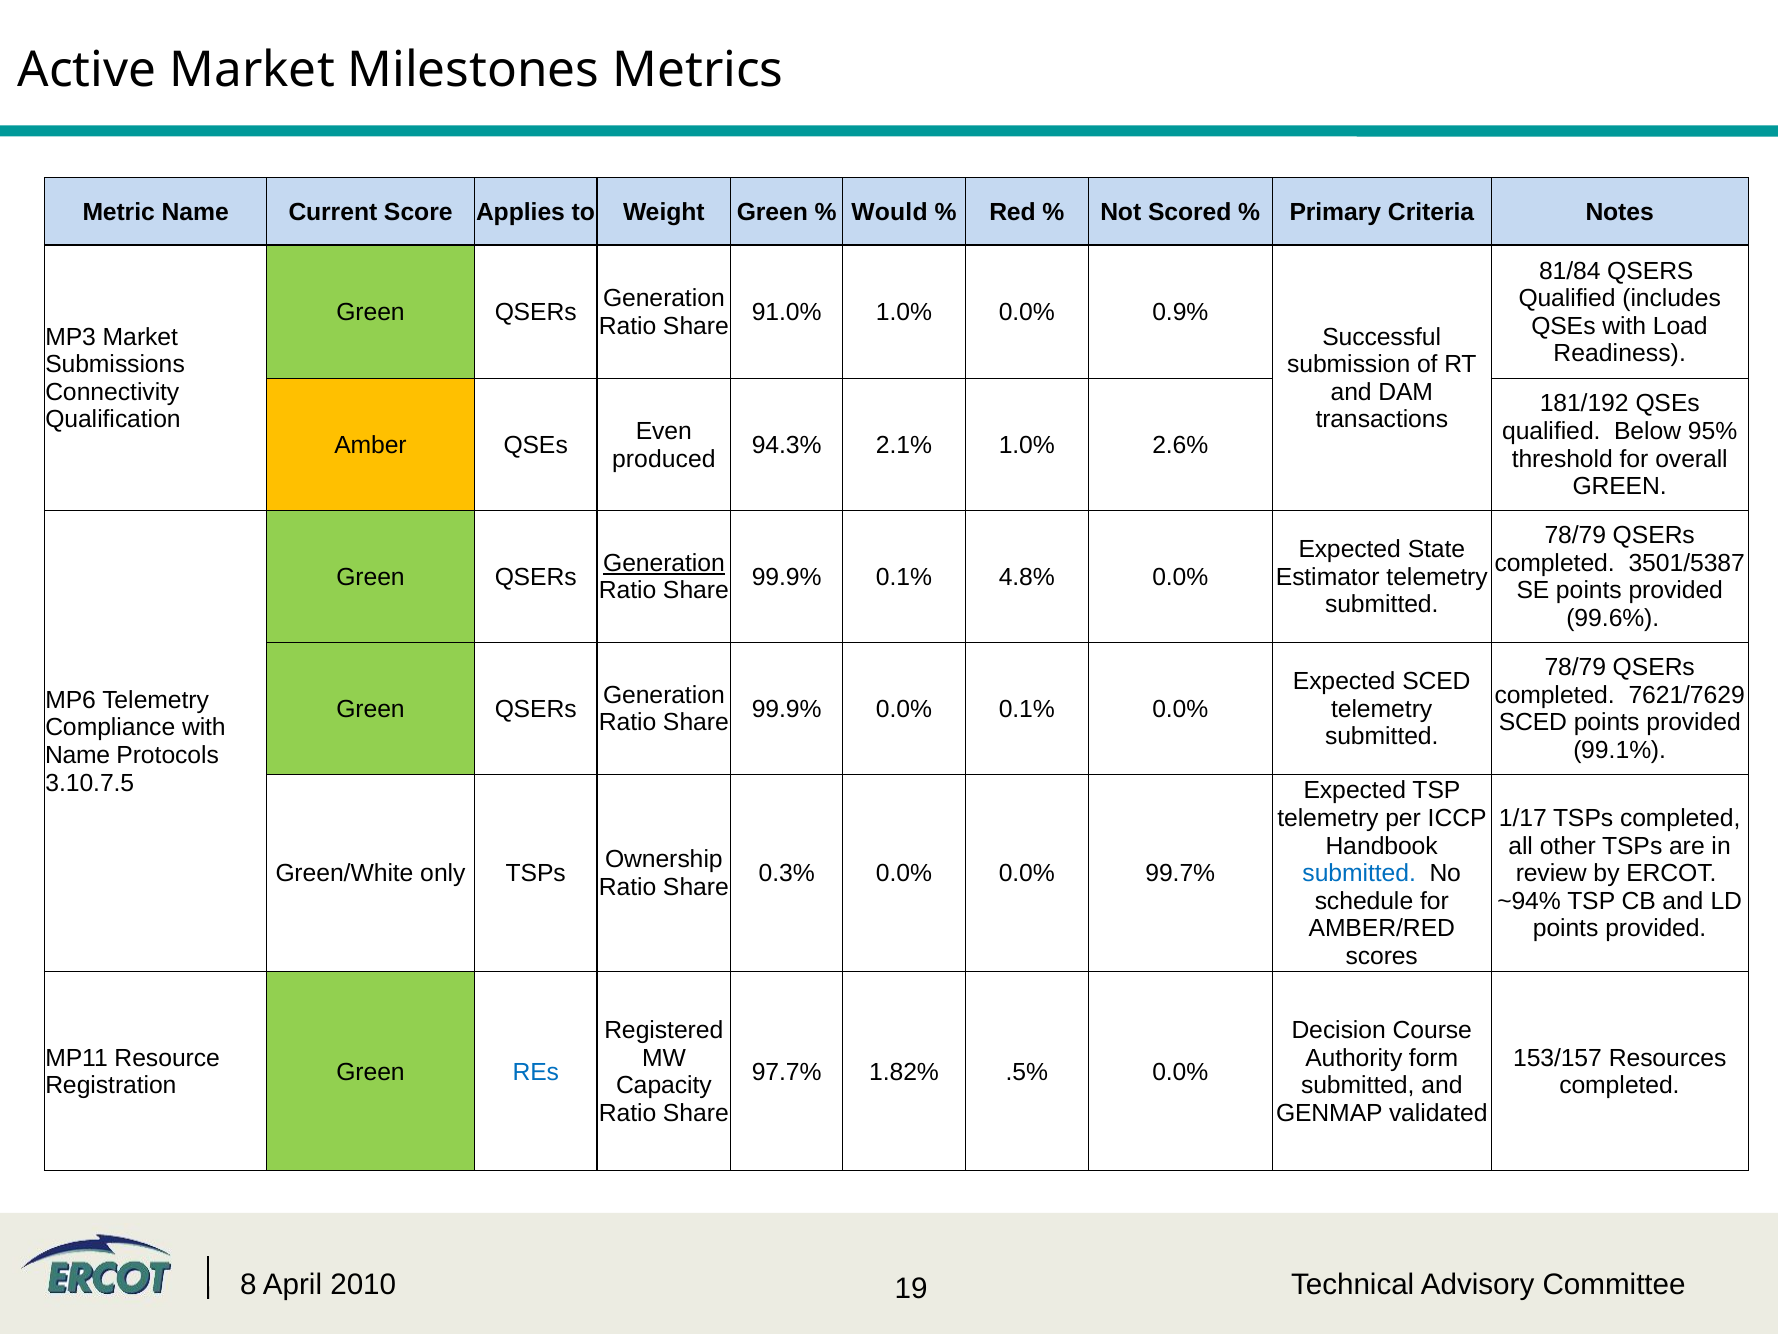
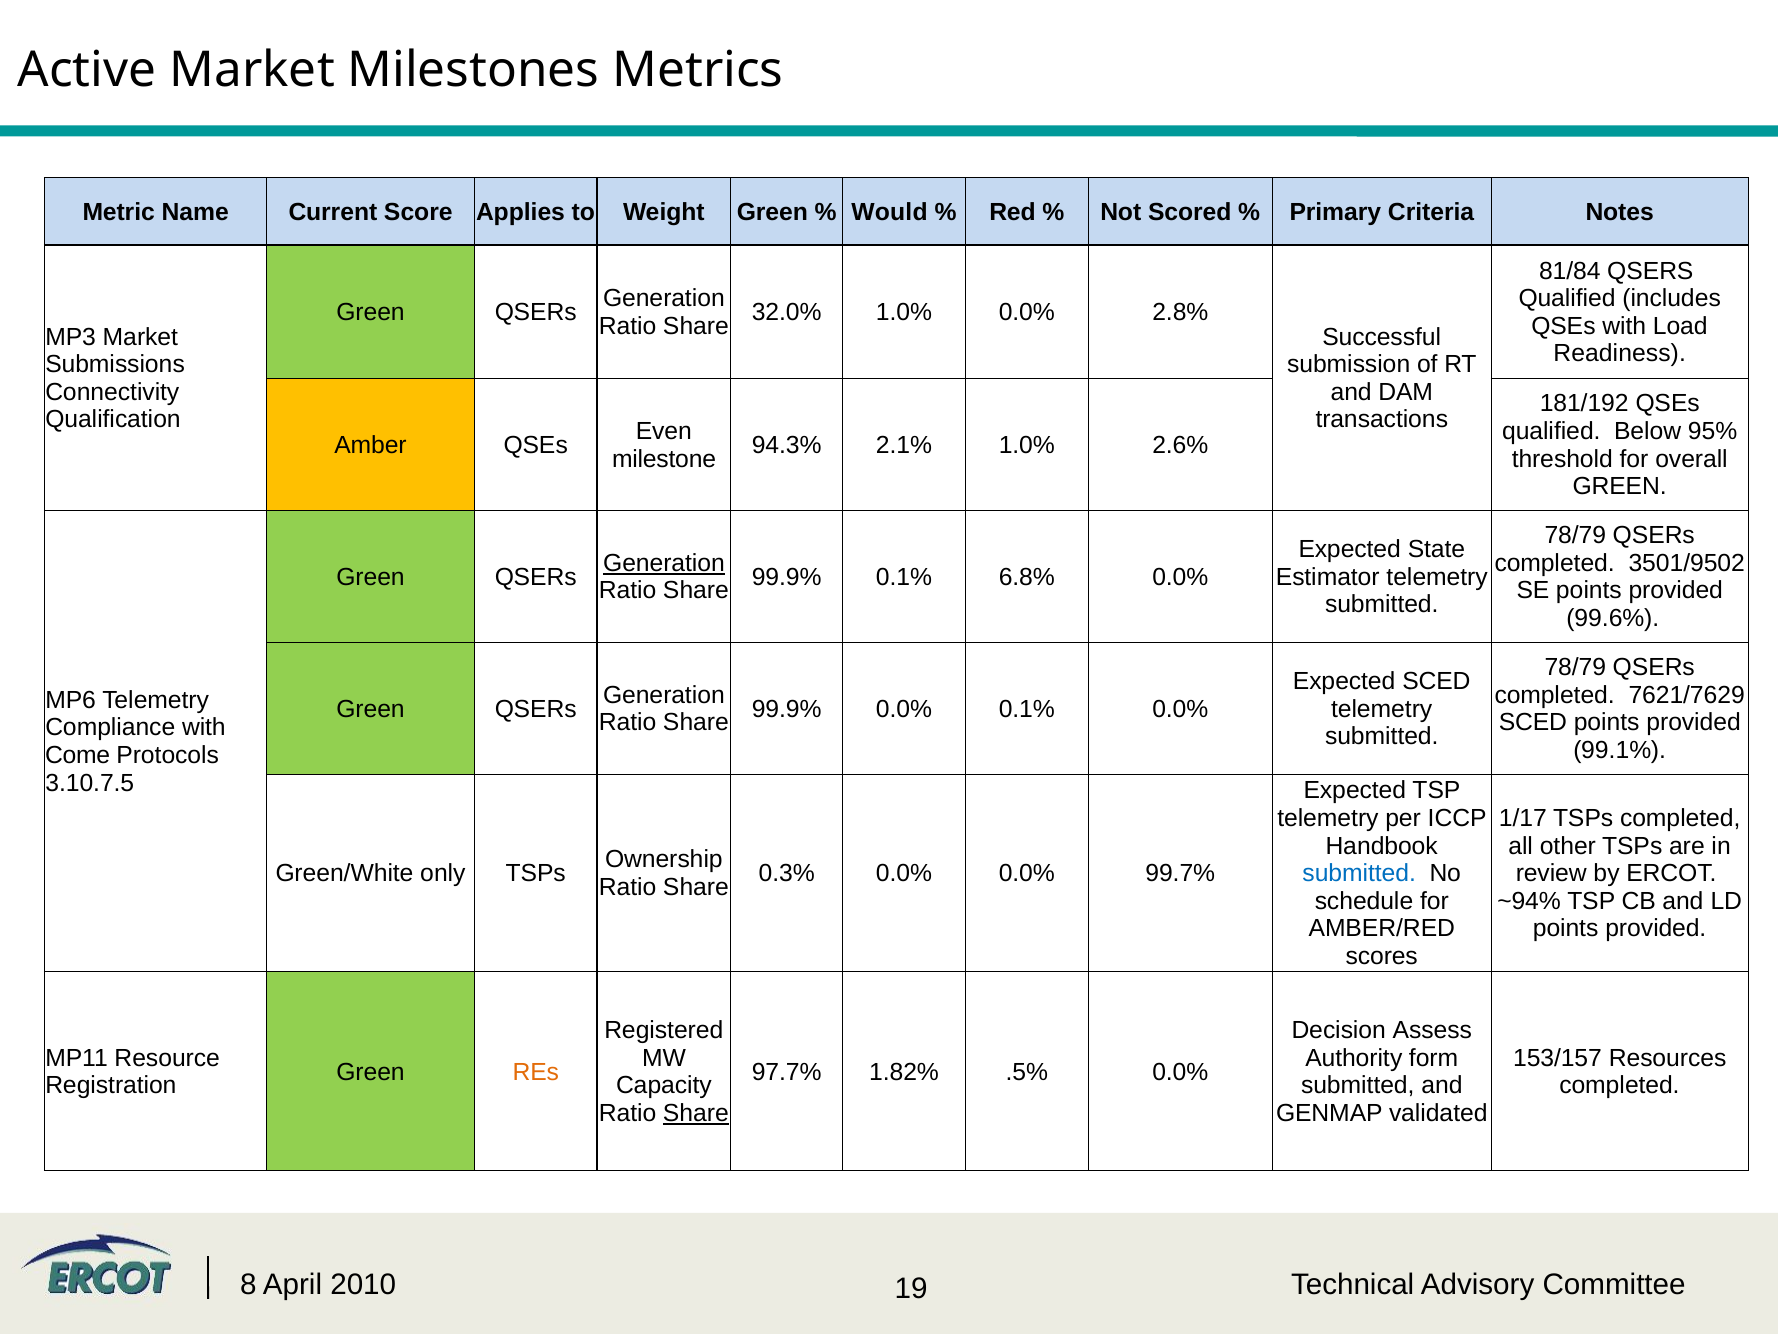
91.0%: 91.0% -> 32.0% (787, 312)
0.9%: 0.9% -> 2.8% (1180, 312)
produced: produced -> milestone (664, 459)
3501/5387: 3501/5387 -> 3501/9502 (1687, 563)
4.8%: 4.8% -> 6.8% (1027, 577)
Name: Name -> Come (78, 755)
Course: Course -> Assess (1432, 1030)
REs colour: blue -> orange (536, 1071)
Share underline: none -> present (696, 1113)
